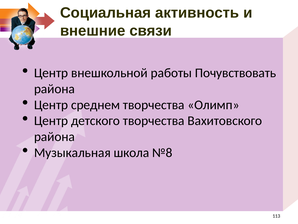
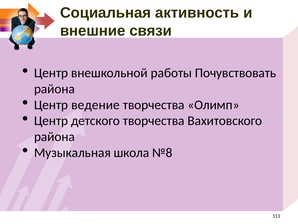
среднем: среднем -> ведение (95, 105)
